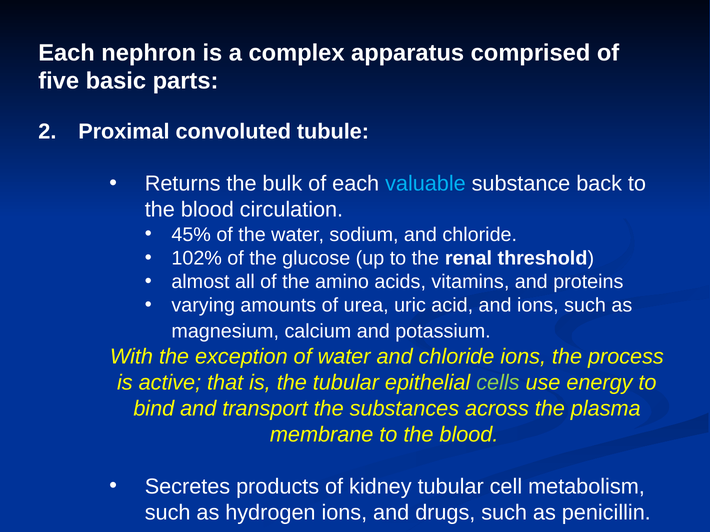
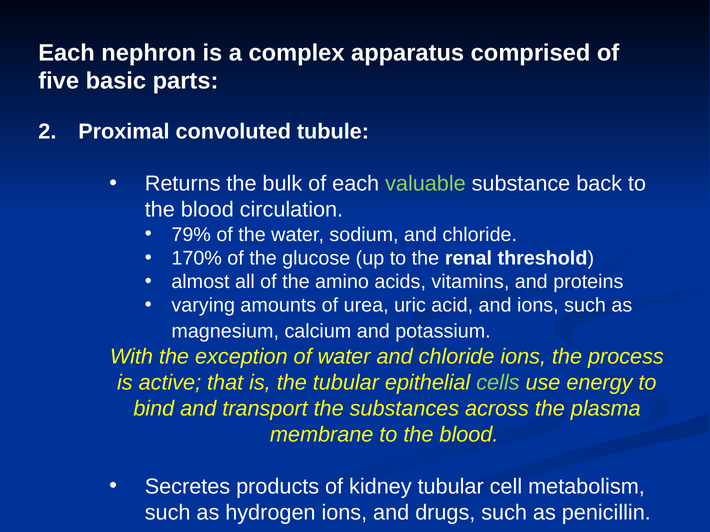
valuable colour: light blue -> light green (425, 184)
45%: 45% -> 79% (191, 235)
102%: 102% -> 170% (197, 258)
